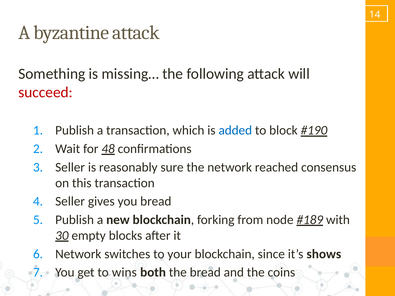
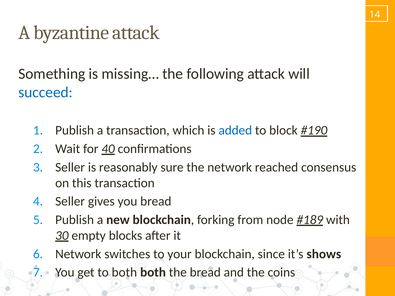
succeed colour: red -> blue (46, 92)
48: 48 -> 40 (108, 149)
to wins: wins -> both (124, 273)
